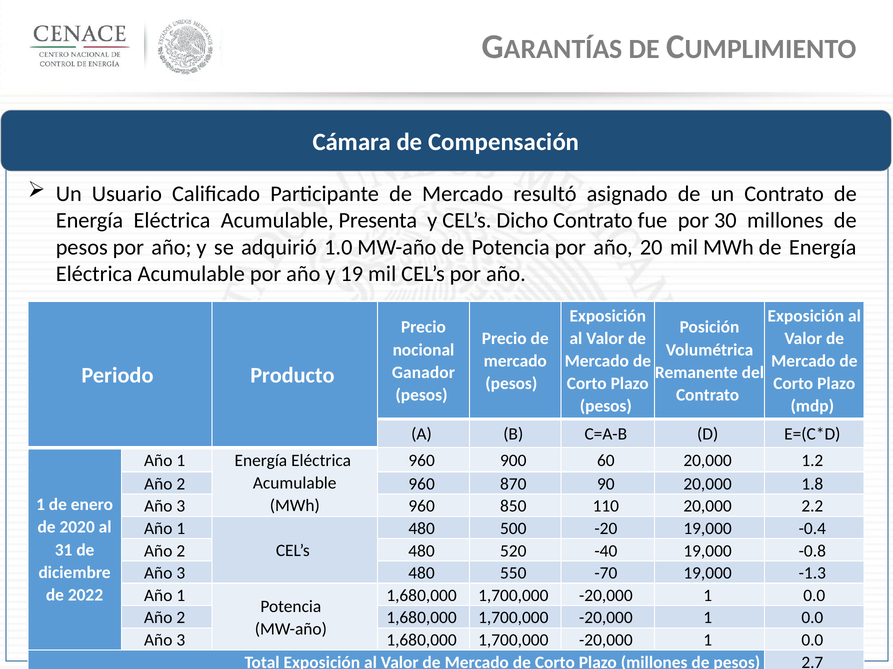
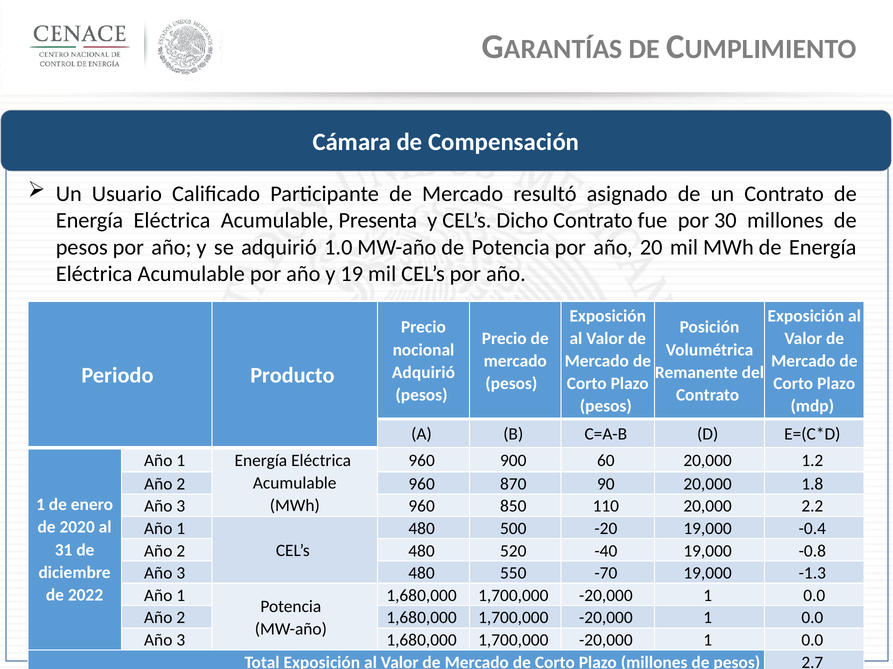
Ganador: Ganador -> Adquirió (423, 373)
